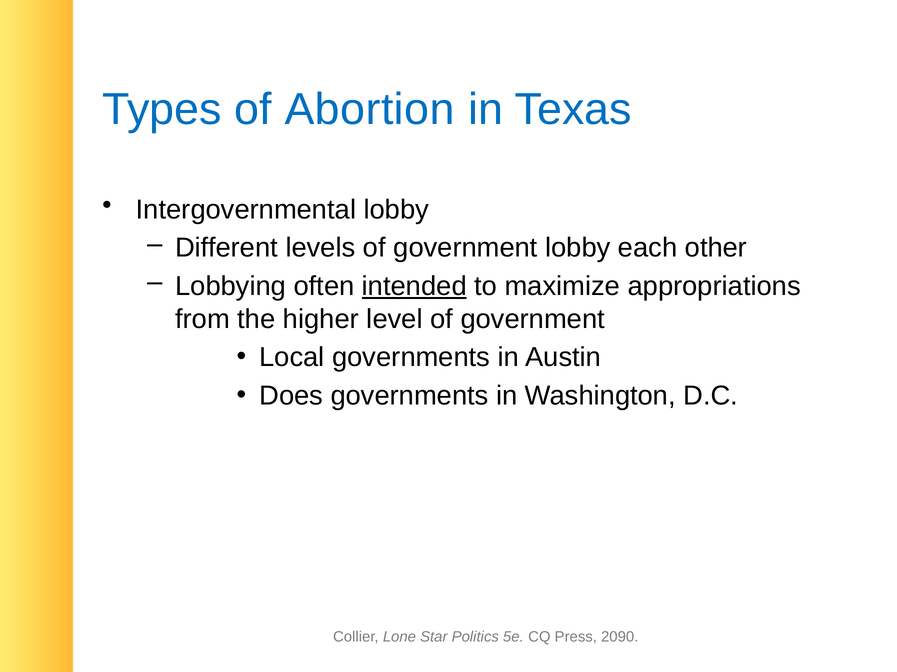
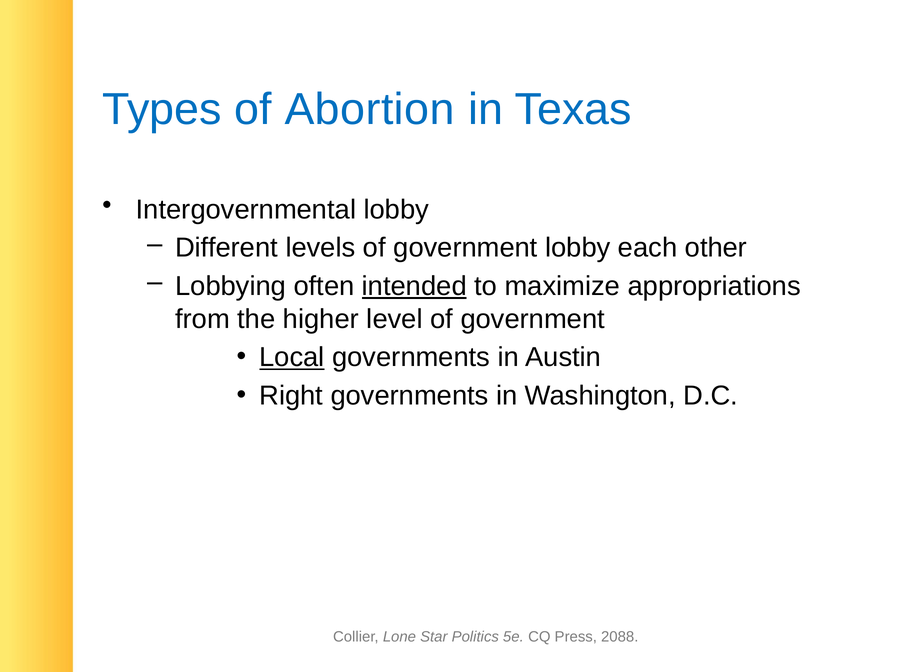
Local underline: none -> present (292, 358)
Does: Does -> Right (291, 396)
2090: 2090 -> 2088 (620, 638)
